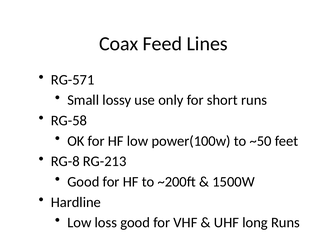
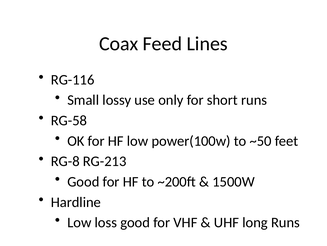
RG-571: RG-571 -> RG-116 (73, 79)
